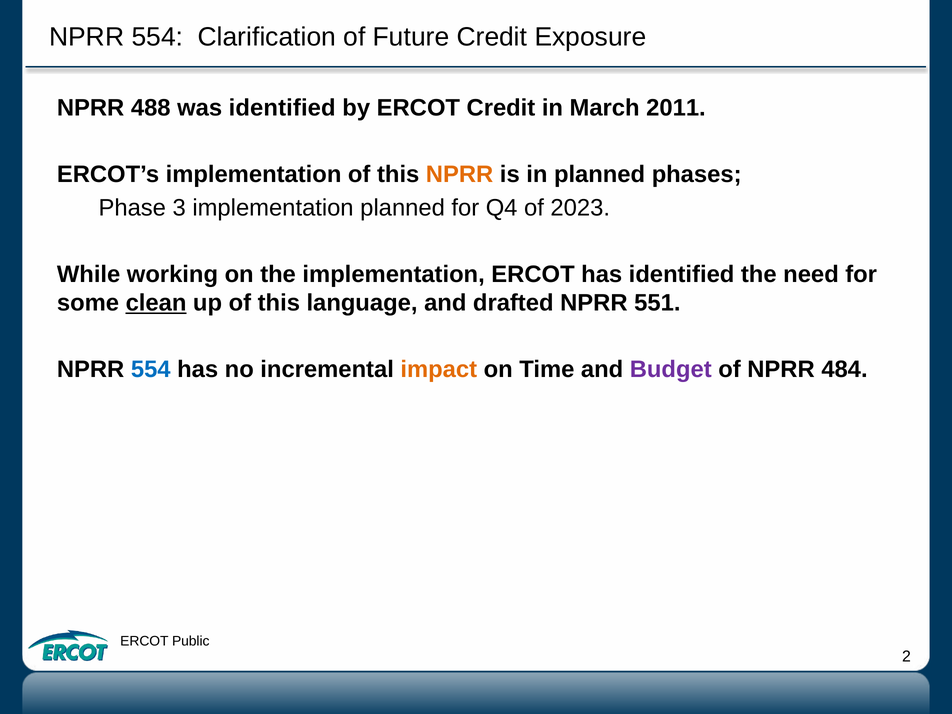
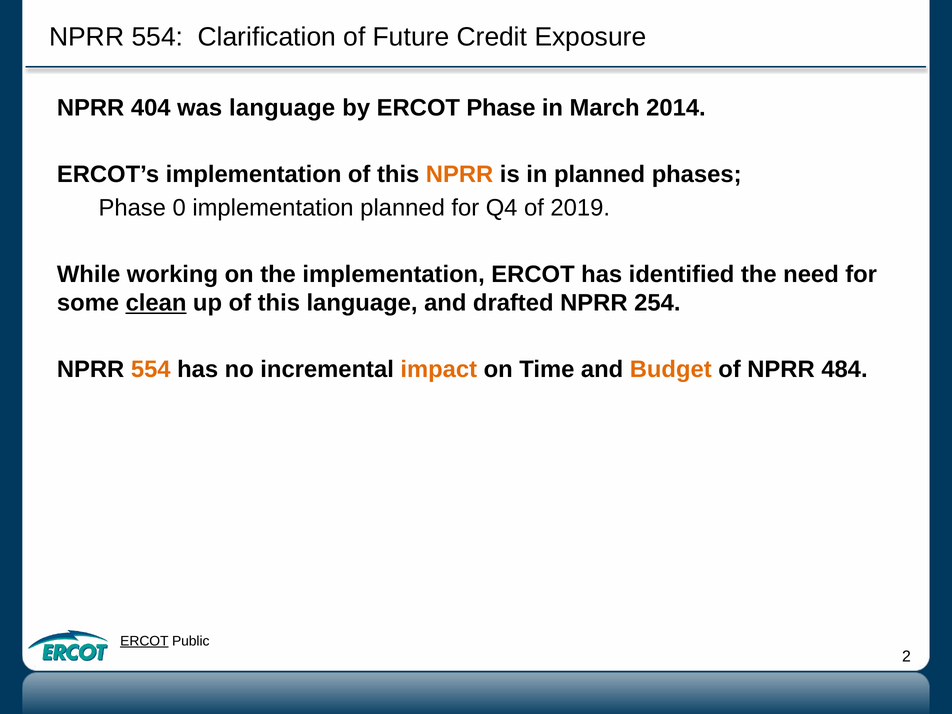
488: 488 -> 404 (151, 108)
was identified: identified -> language (282, 108)
ERCOT Credit: Credit -> Phase (501, 108)
2011: 2011 -> 2014 (676, 108)
3: 3 -> 0 (179, 208)
2023: 2023 -> 2019 (580, 208)
551: 551 -> 254 (657, 303)
554 colour: blue -> orange (151, 369)
Budget colour: purple -> orange (671, 369)
ERCOT underline: none -> present (144, 641)
